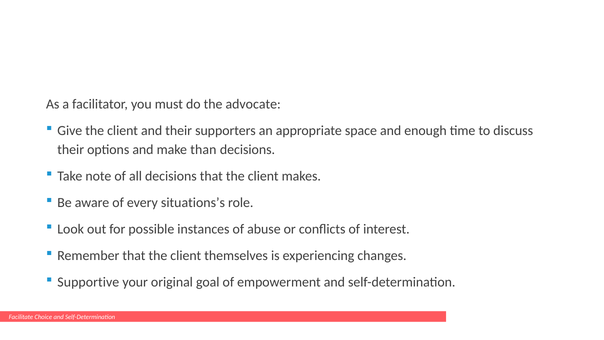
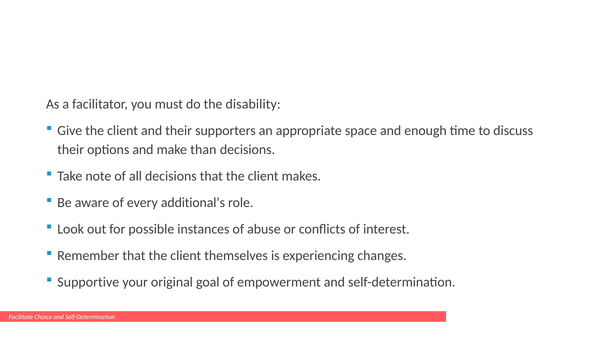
advocate: advocate -> disability (253, 104)
situations’s: situations’s -> additional’s (193, 203)
